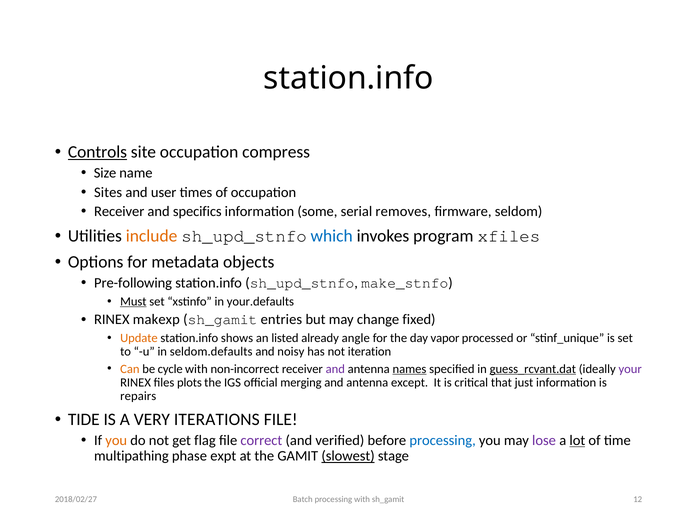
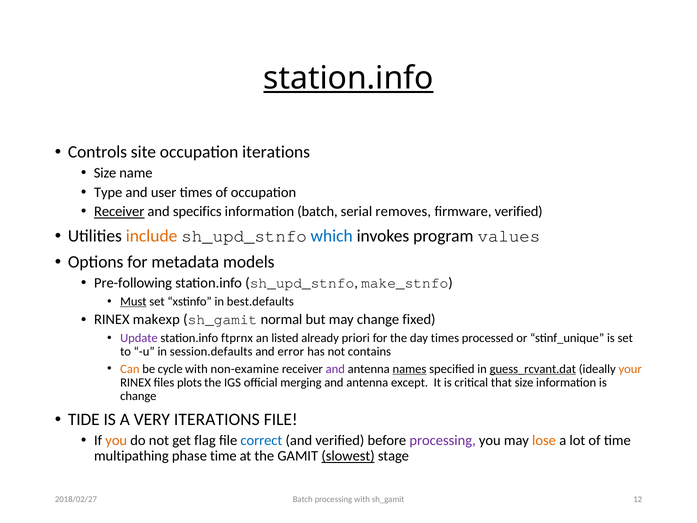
station.info underline: none -> present (348, 78)
Controls underline: present -> none (97, 152)
occupation compress: compress -> iterations (276, 152)
Sites: Sites -> Type (108, 192)
Receiver underline: none -> present (119, 211)
information some: some -> batch (317, 211)
firmware seldom: seldom -> verified (519, 211)
xfiles: xfiles -> values (509, 236)
objects: objects -> models (249, 262)
your.defaults: your.defaults -> best.defaults (260, 301)
entries: entries -> normal (281, 320)
Update colour: orange -> purple (139, 338)
shows: shows -> ftprnx (237, 338)
angle: angle -> priori (356, 338)
day vapor: vapor -> times (445, 338)
seldom.defaults: seldom.defaults -> session.defaults (211, 351)
noisy: noisy -> error (291, 351)
iteration: iteration -> contains (369, 351)
non-incorrect: non-incorrect -> non-examine (245, 369)
your colour: purple -> orange (630, 369)
that just: just -> size (524, 382)
repairs: repairs -> change (138, 396)
correct colour: purple -> blue (261, 440)
processing colour: blue -> purple (443, 440)
lose colour: purple -> orange (544, 440)
lot underline: present -> none (577, 440)
phase expt: expt -> time (223, 456)
